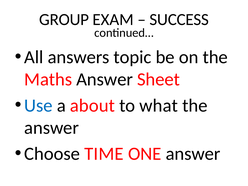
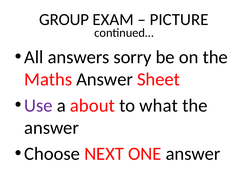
SUCCESS: SUCCESS -> PICTURE (179, 20)
topic: topic -> sorry (133, 57)
Use colour: blue -> purple (38, 105)
TIME: TIME -> NEXT (104, 154)
